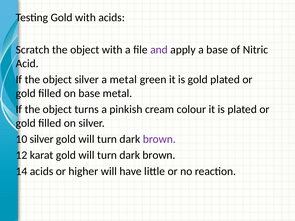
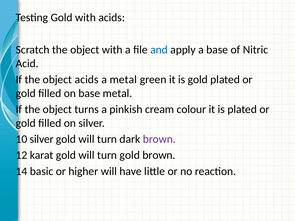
and colour: purple -> blue (159, 50)
object silver: silver -> acids (87, 80)
dark: dark -> gold (130, 155)
14 acids: acids -> basic (42, 171)
